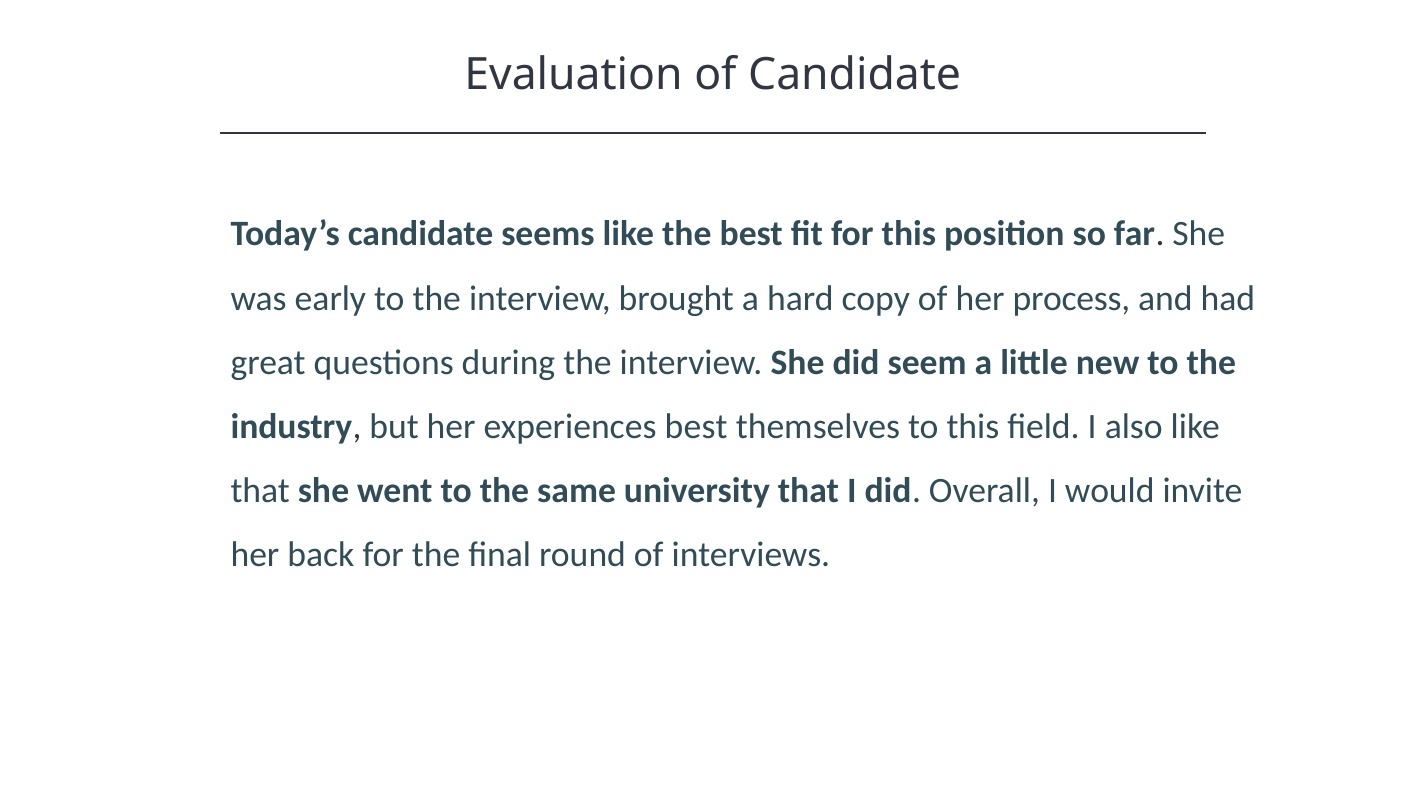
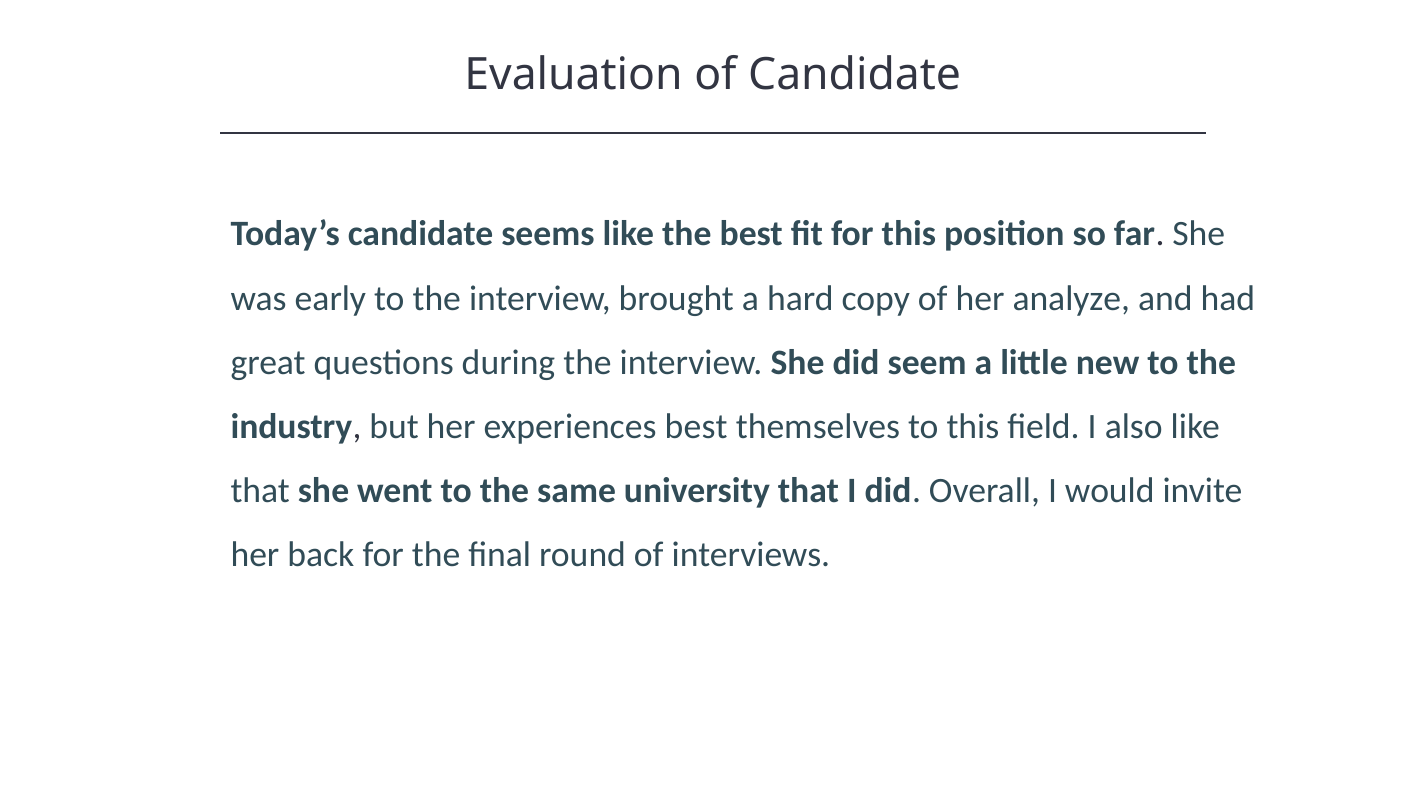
process: process -> analyze (1071, 298)
